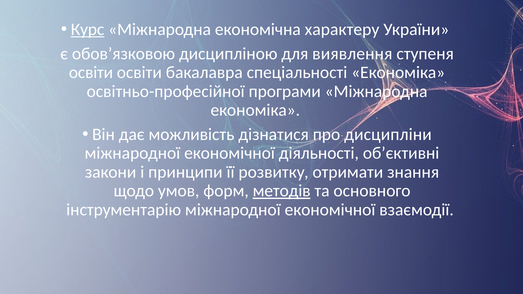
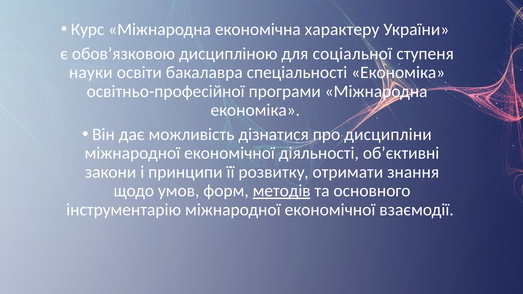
Курс underline: present -> none (88, 29)
виявлення: виявлення -> соціальної (352, 54)
освіти: освіти -> науки (91, 72)
